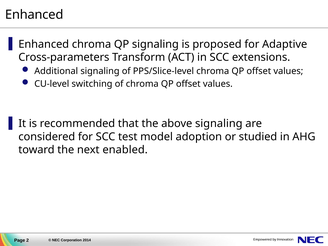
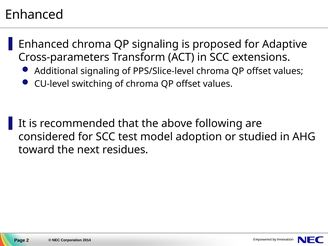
above signaling: signaling -> following (219, 124)
enabled: enabled -> residues (125, 150)
